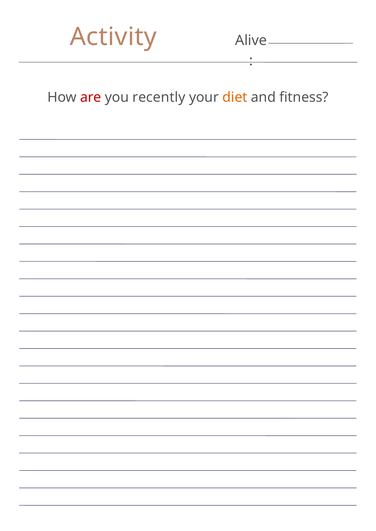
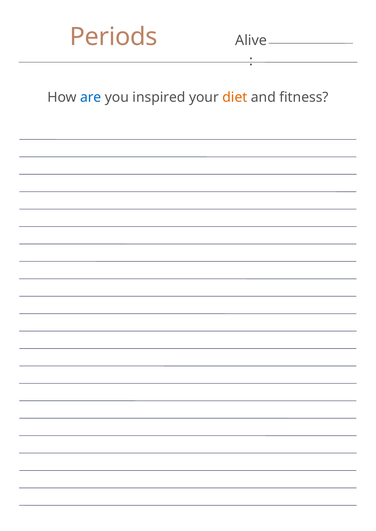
Activity: Activity -> Periods (114, 37)
are colour: red -> blue (91, 98)
recently: recently -> inspired (159, 98)
